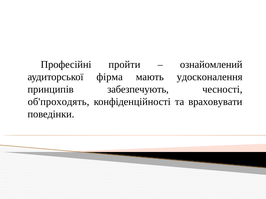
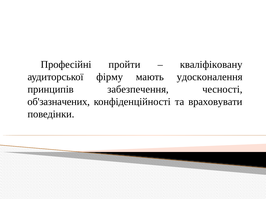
ознайомлений: ознайомлений -> кваліфіковану (211, 65)
фірма: фірма -> фірму (110, 77)
забезпечують: забезпечують -> забезпечення (138, 90)
об'проходять: об'проходять -> об'зазначених (59, 102)
